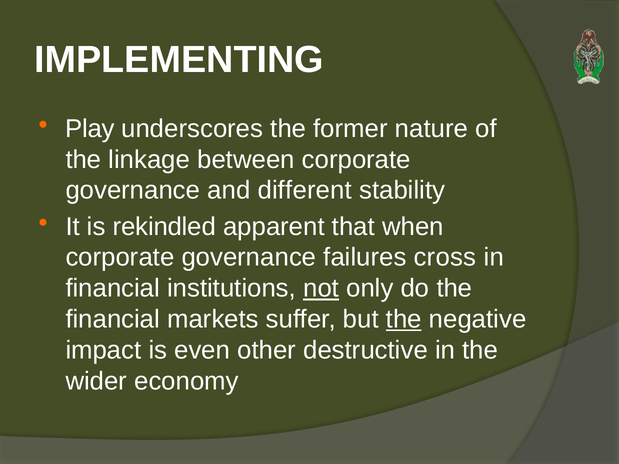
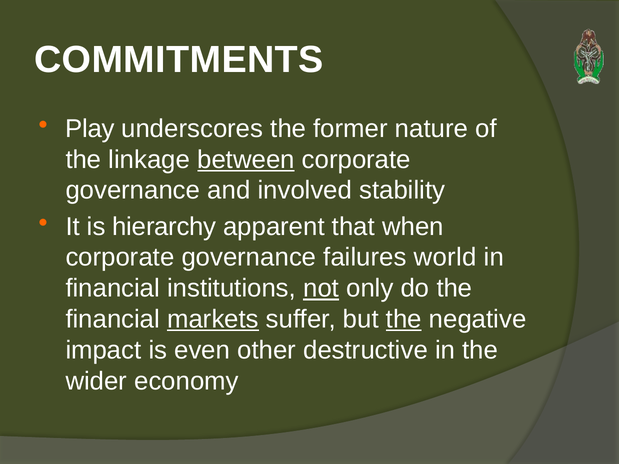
IMPLEMENTING: IMPLEMENTING -> COMMITMENTS (179, 60)
between underline: none -> present (246, 160)
different: different -> involved (305, 191)
rekindled: rekindled -> hierarchy (164, 227)
cross: cross -> world (445, 258)
markets underline: none -> present (213, 320)
